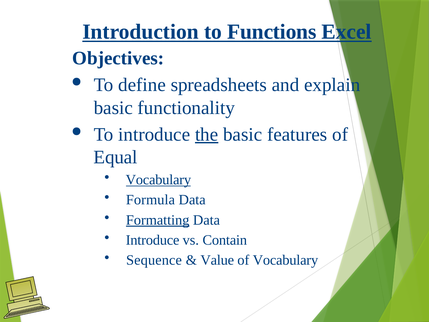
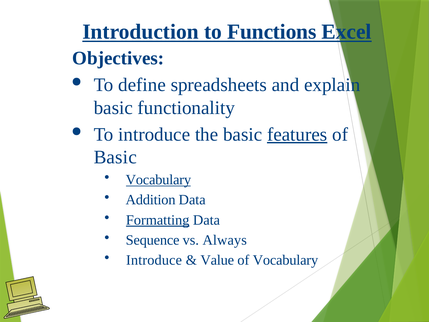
the underline: present -> none (207, 134)
features underline: none -> present (297, 134)
Equal: Equal -> Basic (115, 157)
Formula: Formula -> Addition (151, 200)
Introduce: Introduce -> Sequence (153, 240)
Contain: Contain -> Always (225, 240)
Sequence: Sequence -> Introduce (154, 260)
